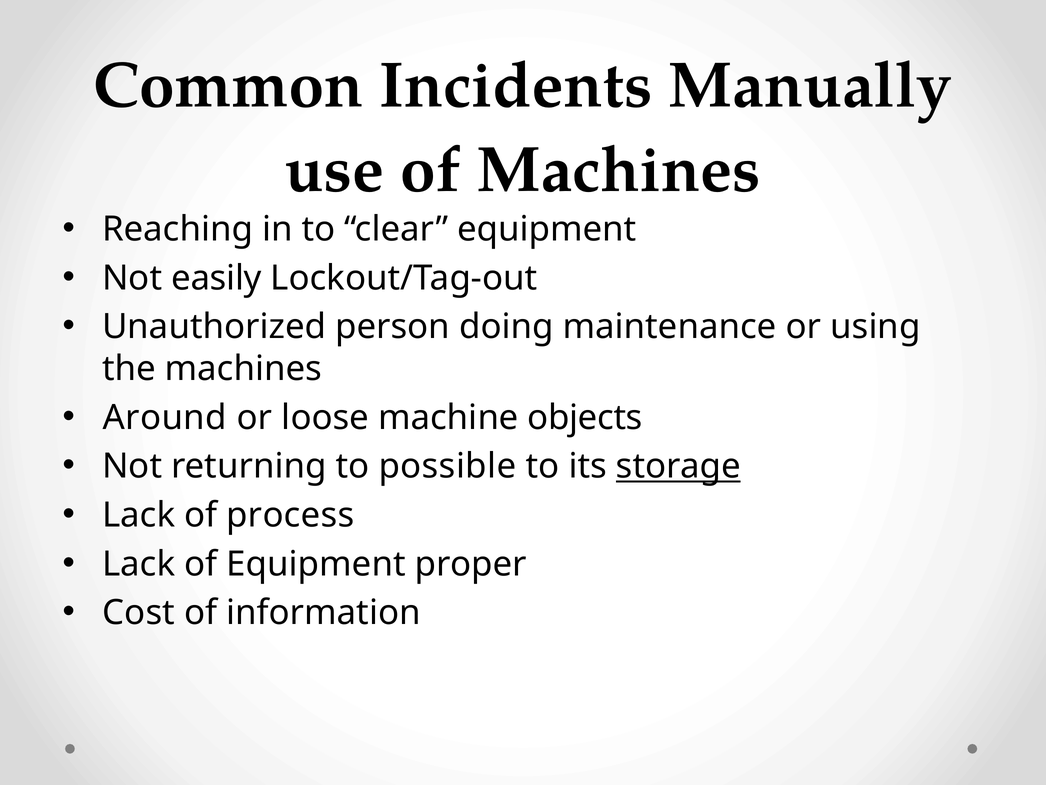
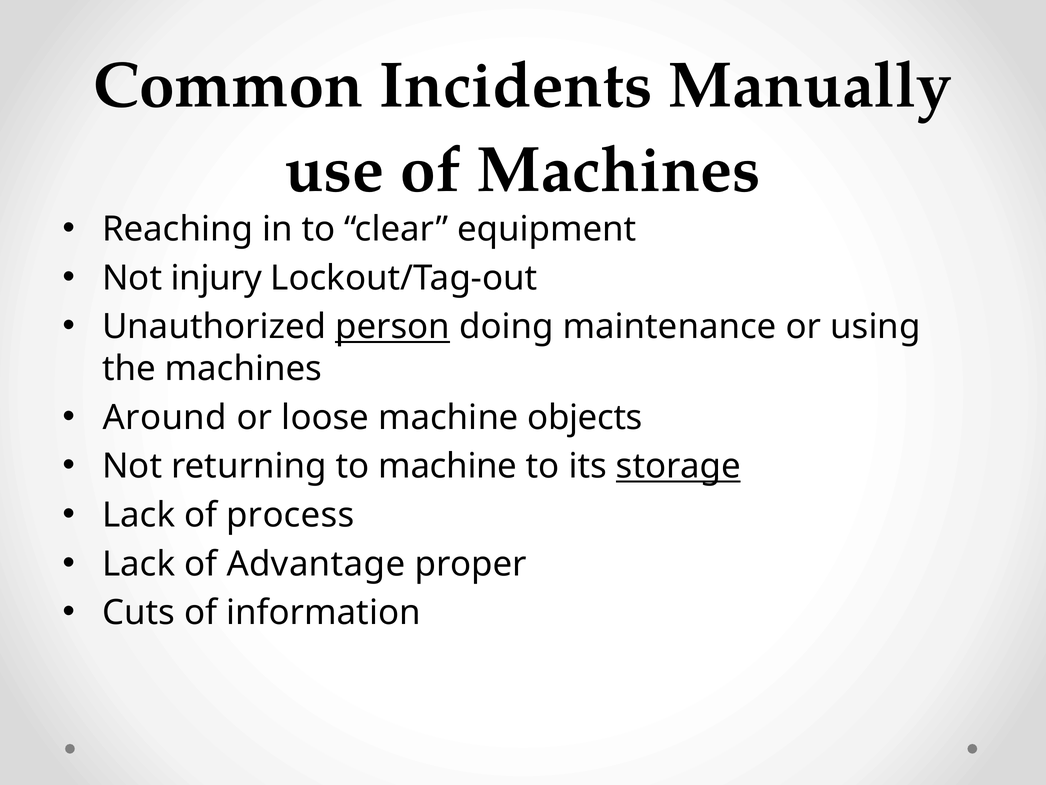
easily: easily -> injury (216, 278)
person underline: none -> present (393, 327)
to possible: possible -> machine (448, 466)
of Equipment: Equipment -> Advantage (316, 564)
Cost: Cost -> Cuts (139, 613)
